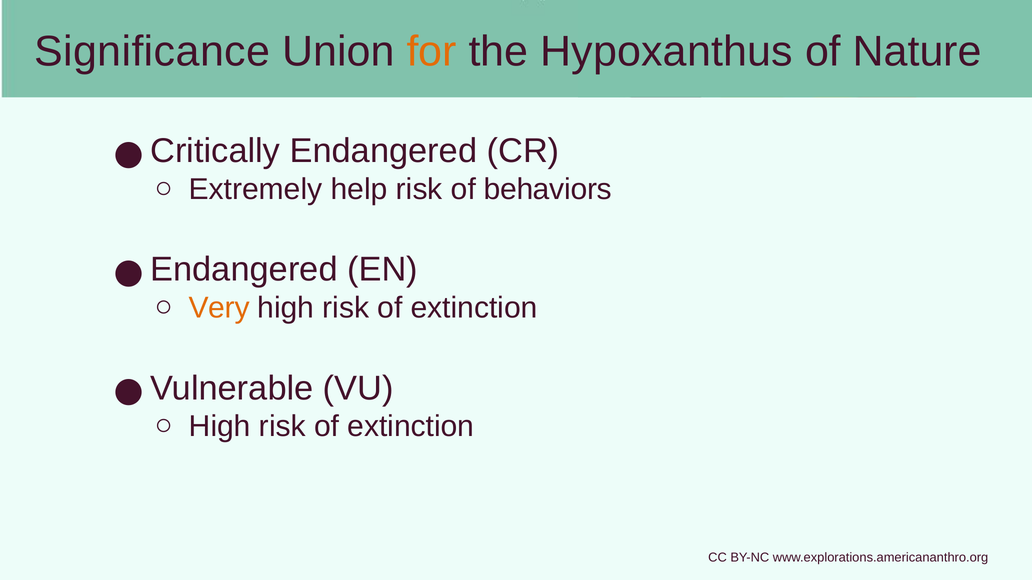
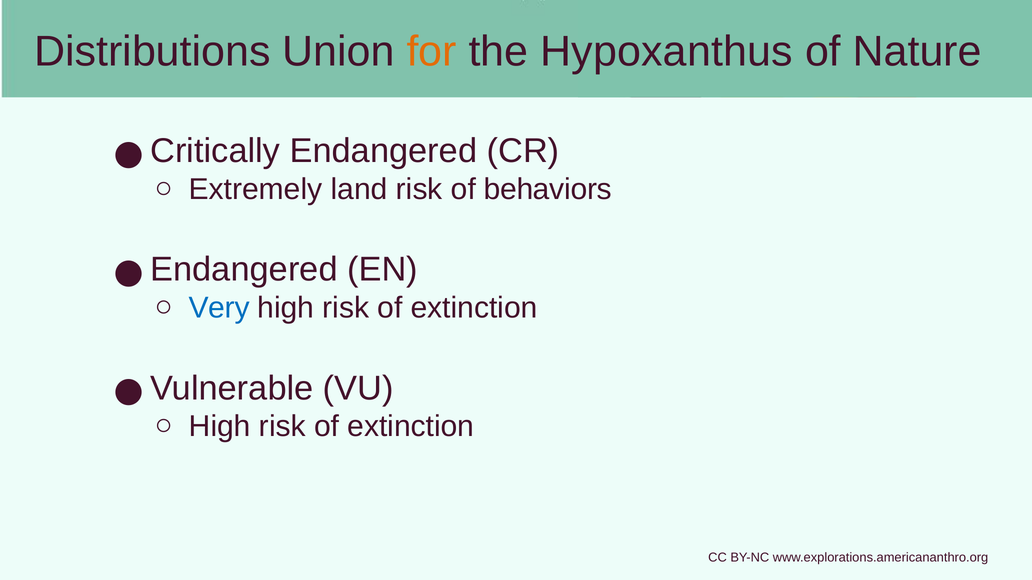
Significance: Significance -> Distributions (152, 52)
help: help -> land (359, 189)
Very colour: orange -> blue (219, 308)
